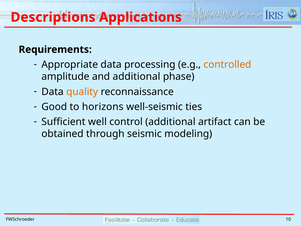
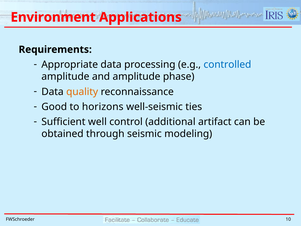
Descriptions: Descriptions -> Environment (53, 17)
controlled colour: orange -> blue (227, 65)
and additional: additional -> amplitude (136, 77)
